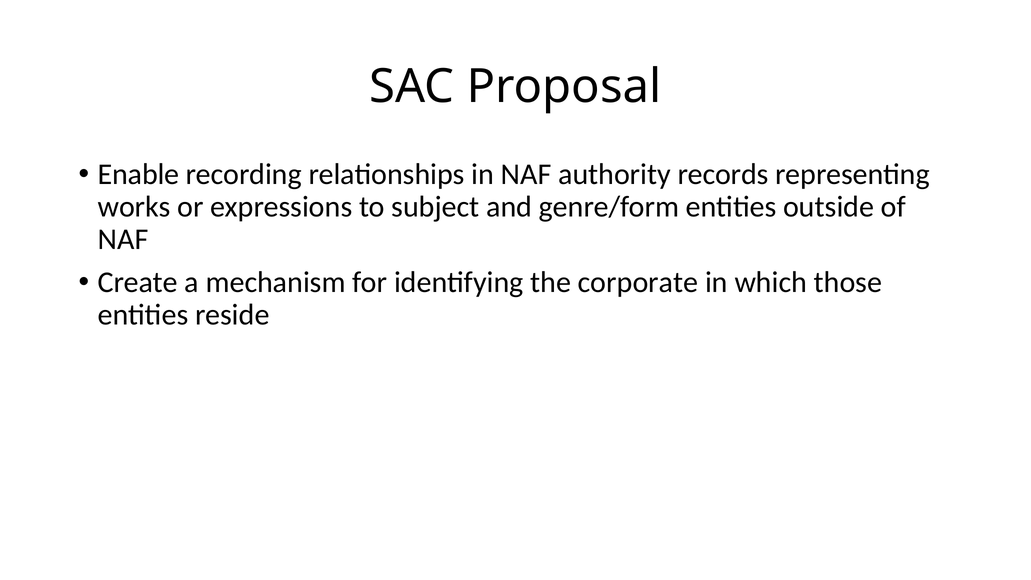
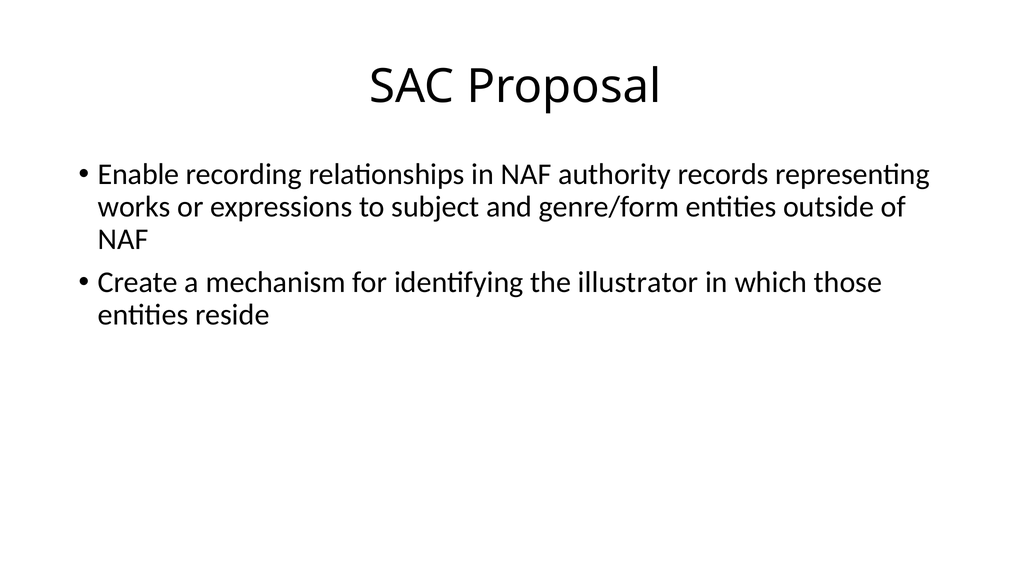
corporate: corporate -> illustrator (638, 283)
